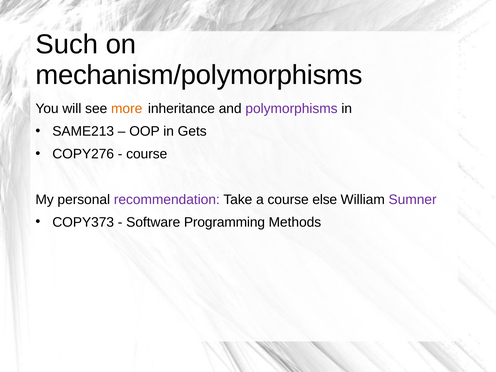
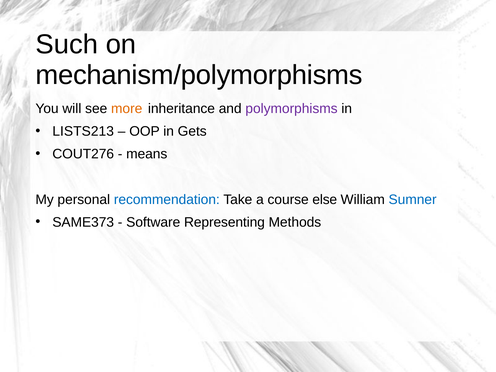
SAME213: SAME213 -> LISTS213 (83, 131)
COPY276: COPY276 -> COUT276 (83, 154)
course: course -> means (147, 154)
recommendation colour: purple -> blue (167, 199)
Sumner colour: purple -> blue (413, 199)
COPY373: COPY373 -> SAME373 (83, 222)
Programming: Programming -> Representing (224, 222)
